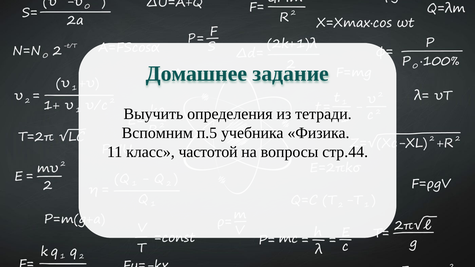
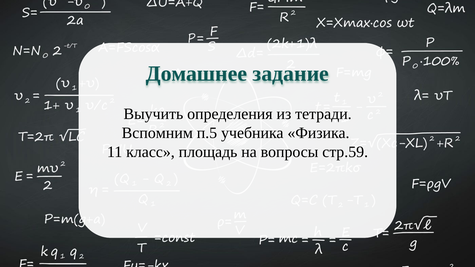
частотой: частотой -> площадь (208, 152)
стр.44: стр.44 -> стр.59 (345, 152)
